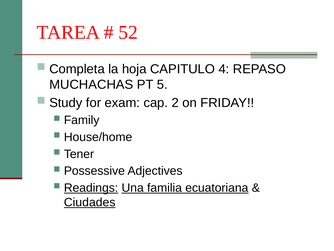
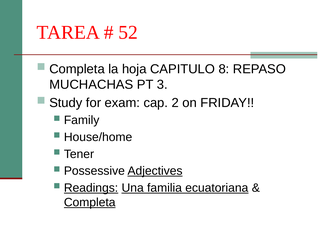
4: 4 -> 8 (224, 69)
5: 5 -> 3 (162, 84)
Adjectives underline: none -> present (155, 171)
Ciudades: Ciudades -> Completa (90, 202)
